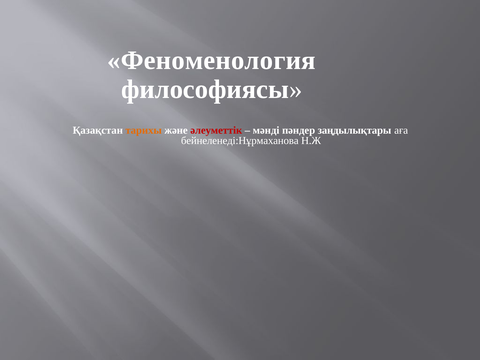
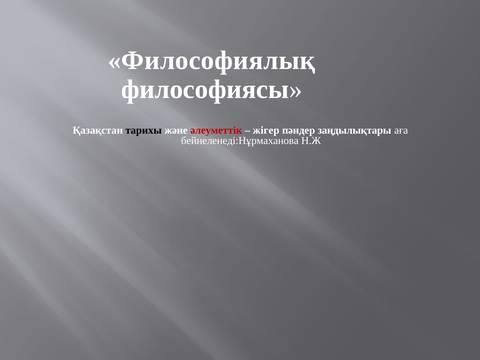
Феноменология: Феноменология -> Философиялық (211, 60)
тарихы colour: orange -> black (144, 130)
мәнді: мәнді -> жігер (266, 130)
